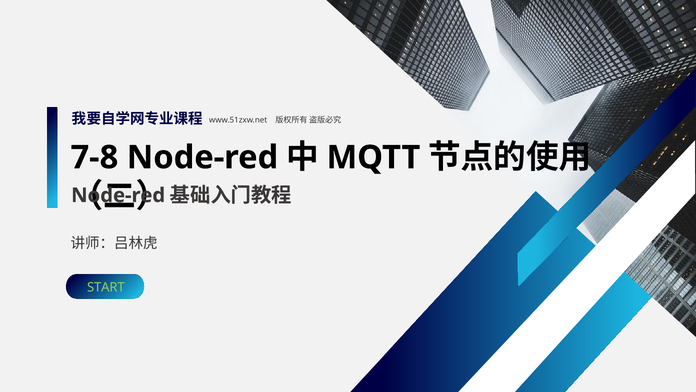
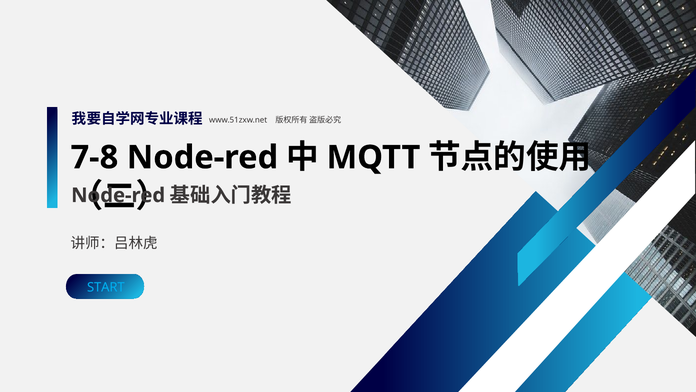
START colour: light green -> light blue (106, 287)
